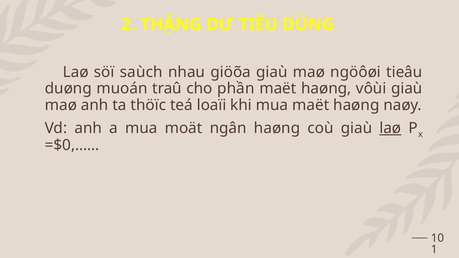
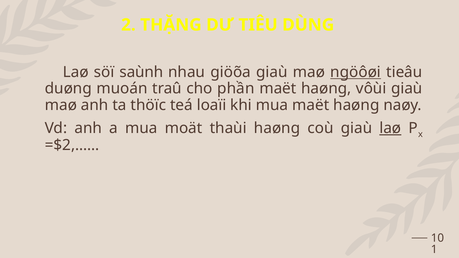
saùch: saùch -> saùnh (141, 72)
ngöôøi underline: none -> present (356, 72)
ngân: ngân -> thaùi (228, 128)
=$0,……: =$0,…… -> =$2,…… (72, 145)
